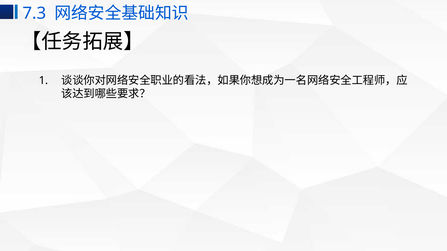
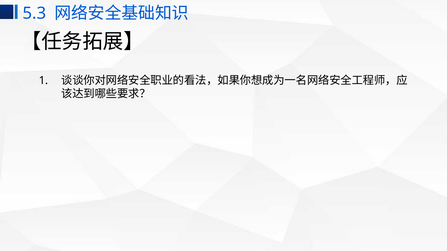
7.3: 7.3 -> 5.3 (34, 13)
